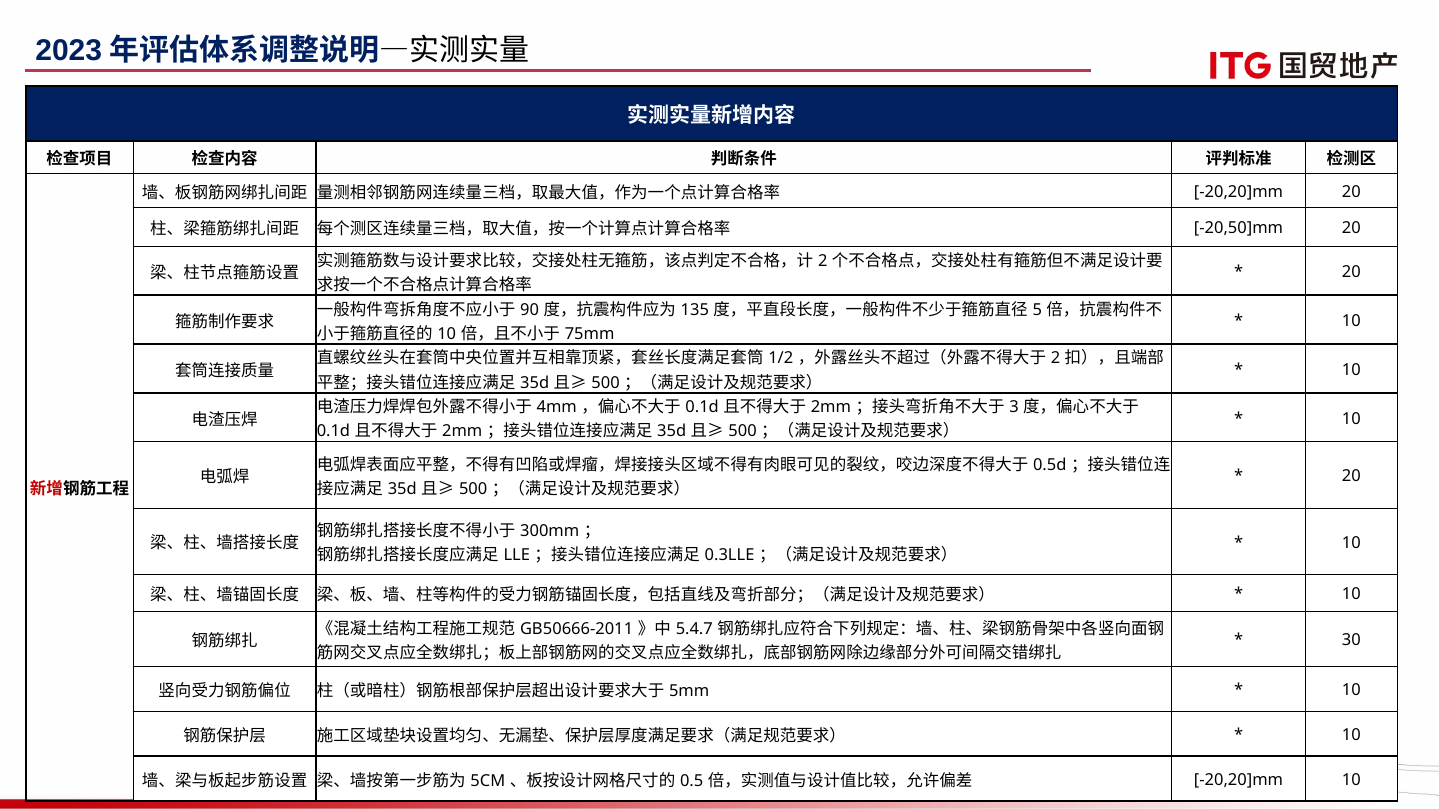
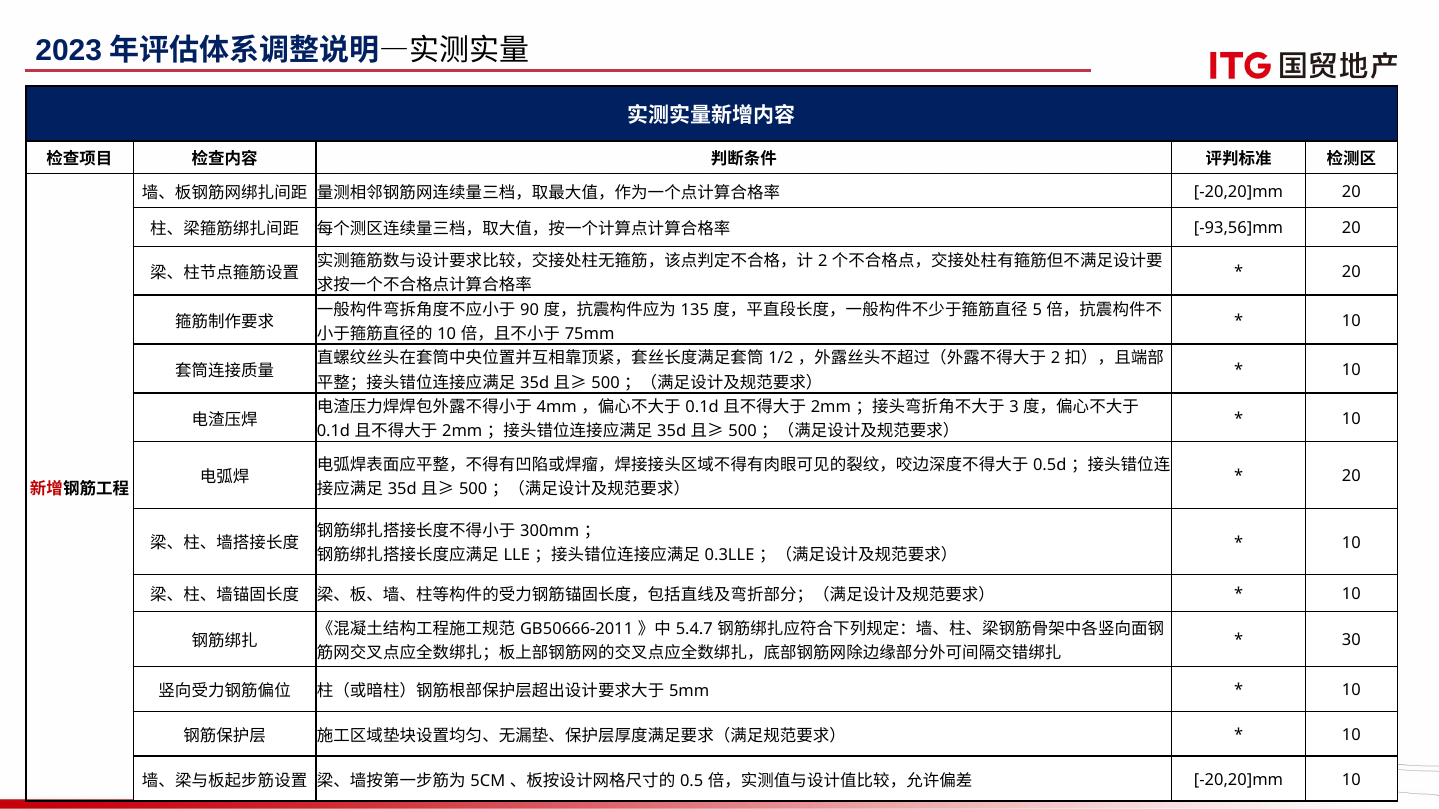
-20,50]mm: -20,50]mm -> -93,56]mm (1239, 228)
